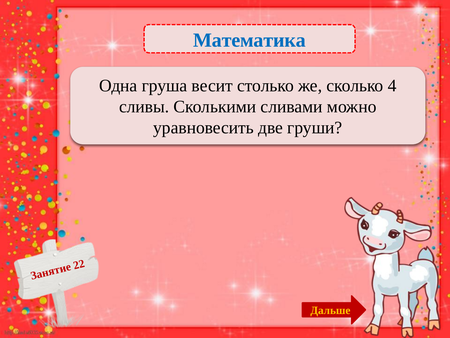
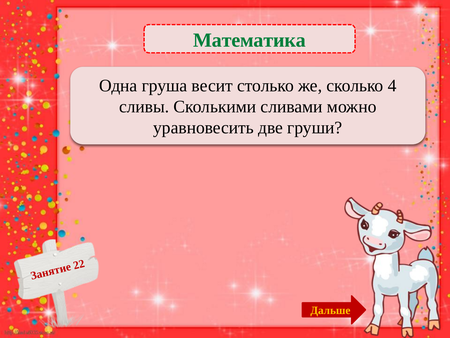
Математика colour: blue -> green (250, 40)
